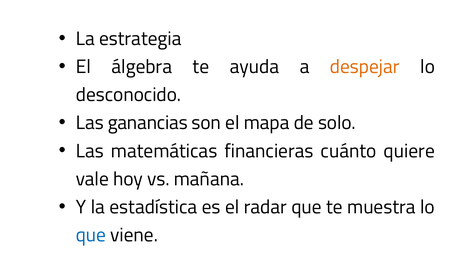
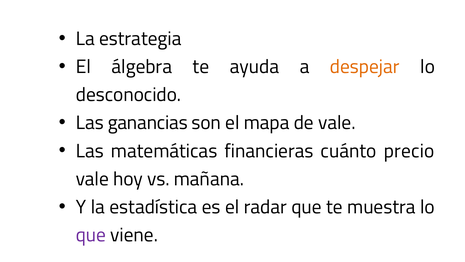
de solo: solo -> vale (337, 123)
quiere: quiere -> precio (409, 151)
que colour: blue -> purple (91, 235)
